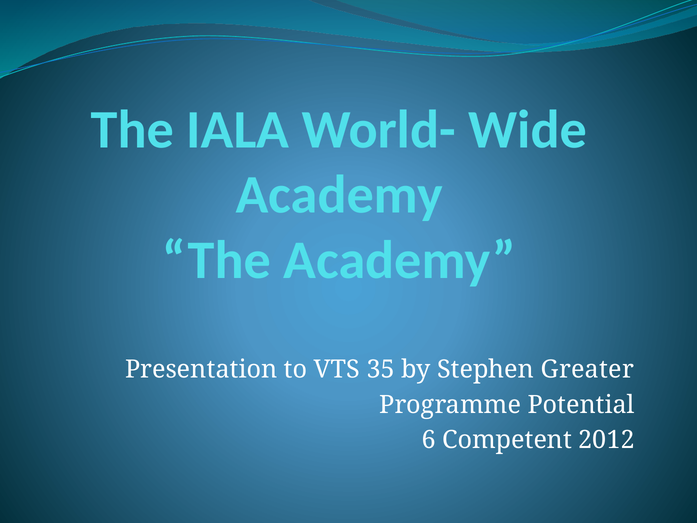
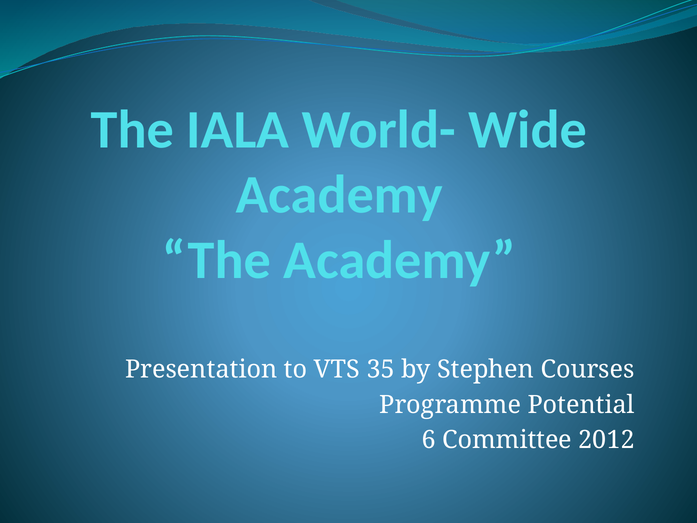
Greater: Greater -> Courses (588, 369)
Competent: Competent -> Committee (507, 440)
